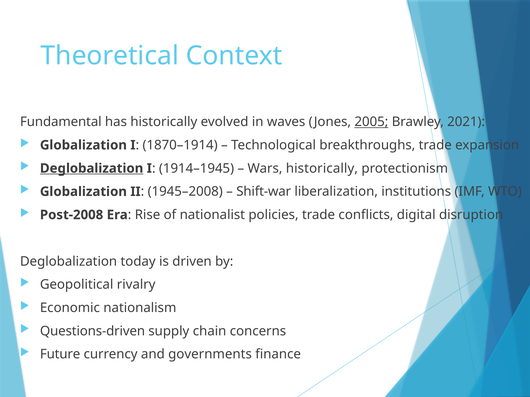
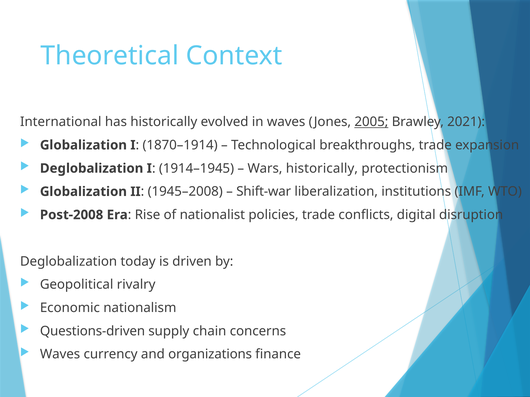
Fundamental: Fundamental -> International (61, 122)
Deglobalization underline: present -> none (92, 169)
Future: Future -> Waves (60, 355)
governments: governments -> organizations (210, 355)
